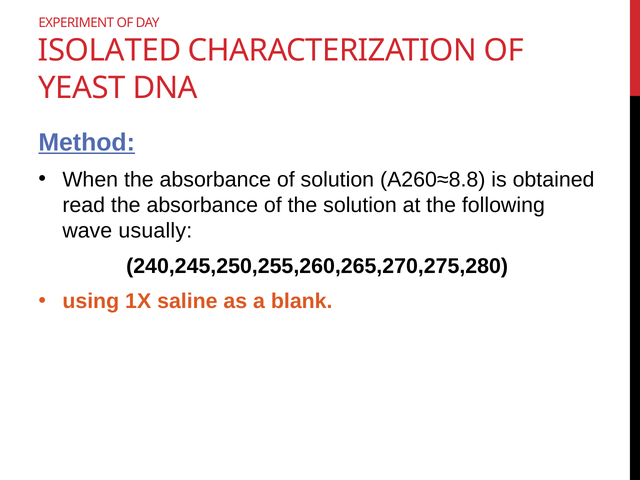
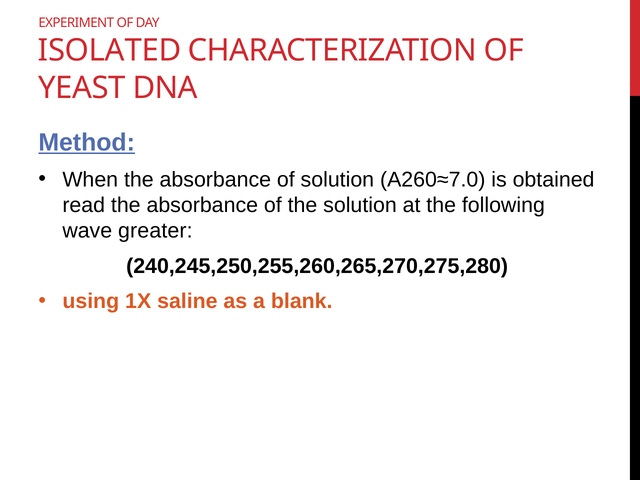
A260≈8.8: A260≈8.8 -> A260≈7.0 (433, 180)
usually: usually -> greater (155, 231)
